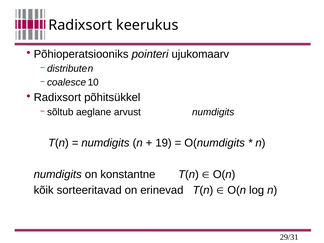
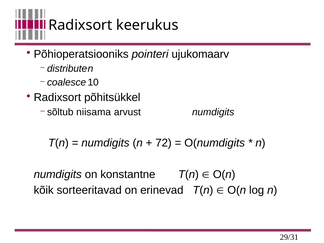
aeglane: aeglane -> niisama (94, 112)
19: 19 -> 72 (164, 143)
